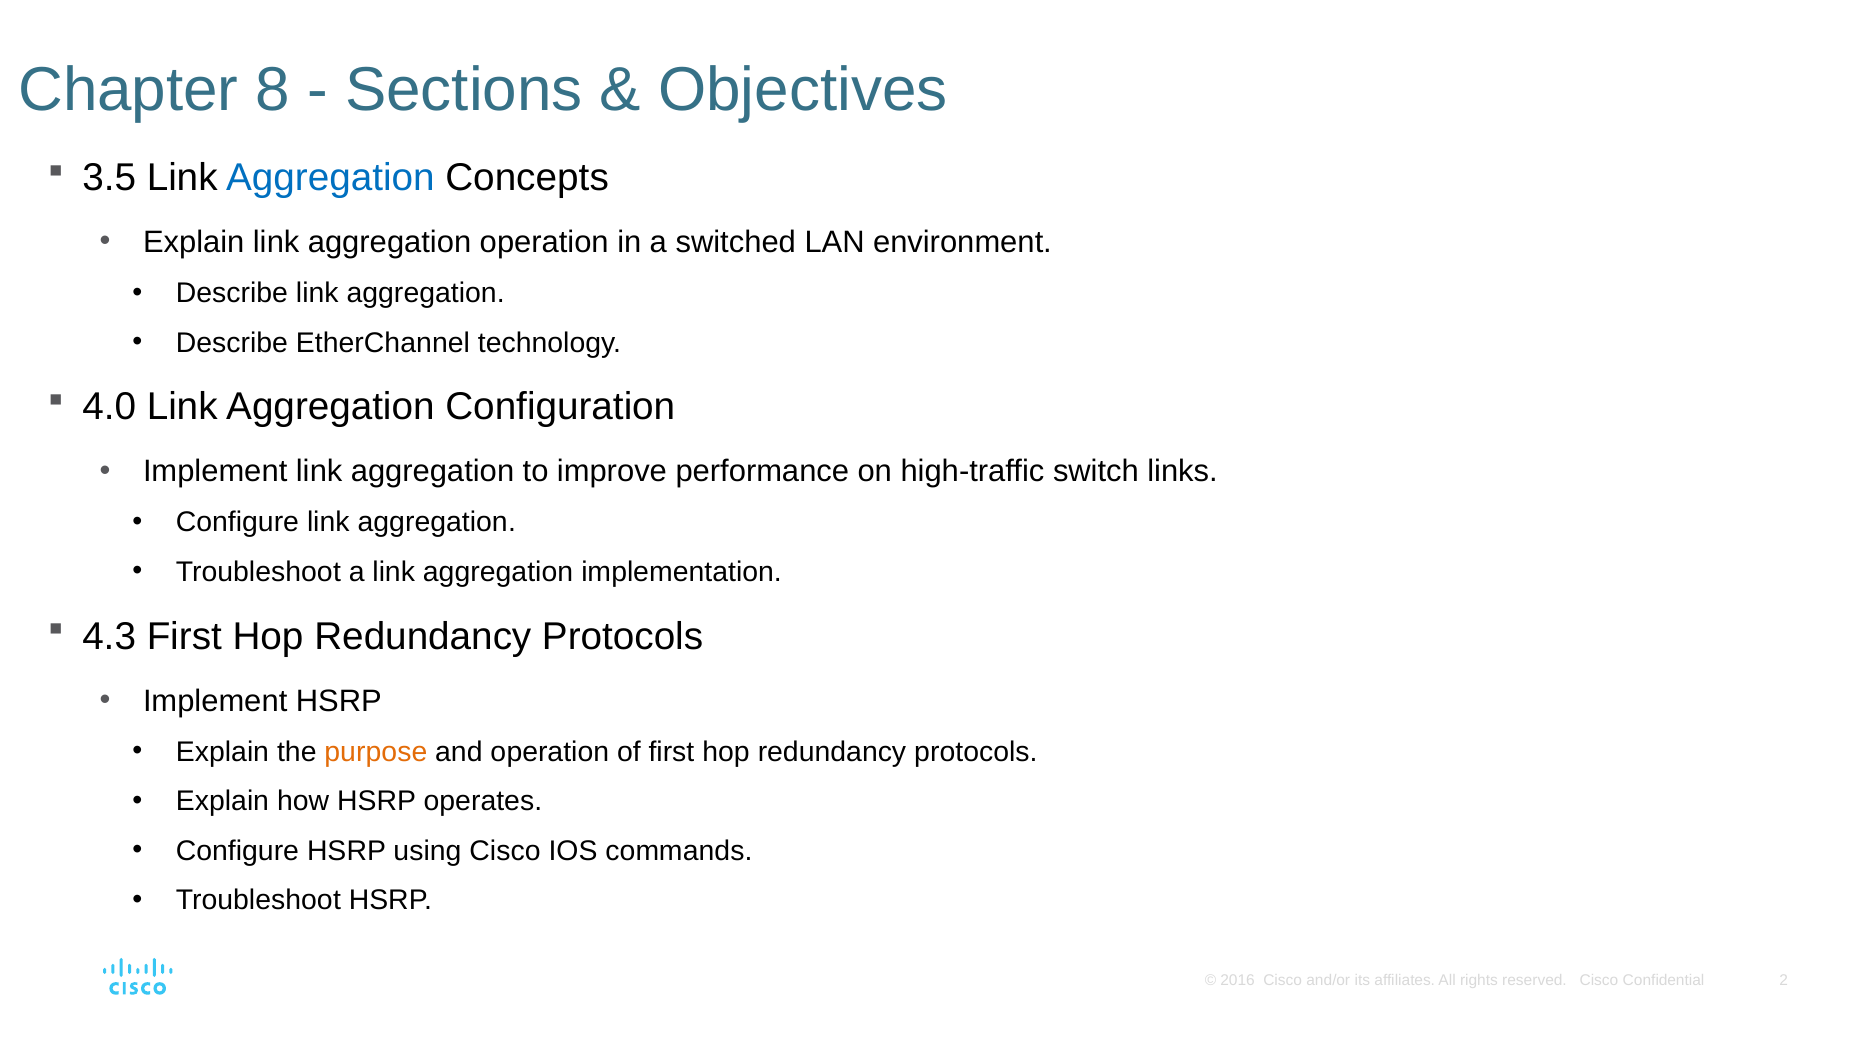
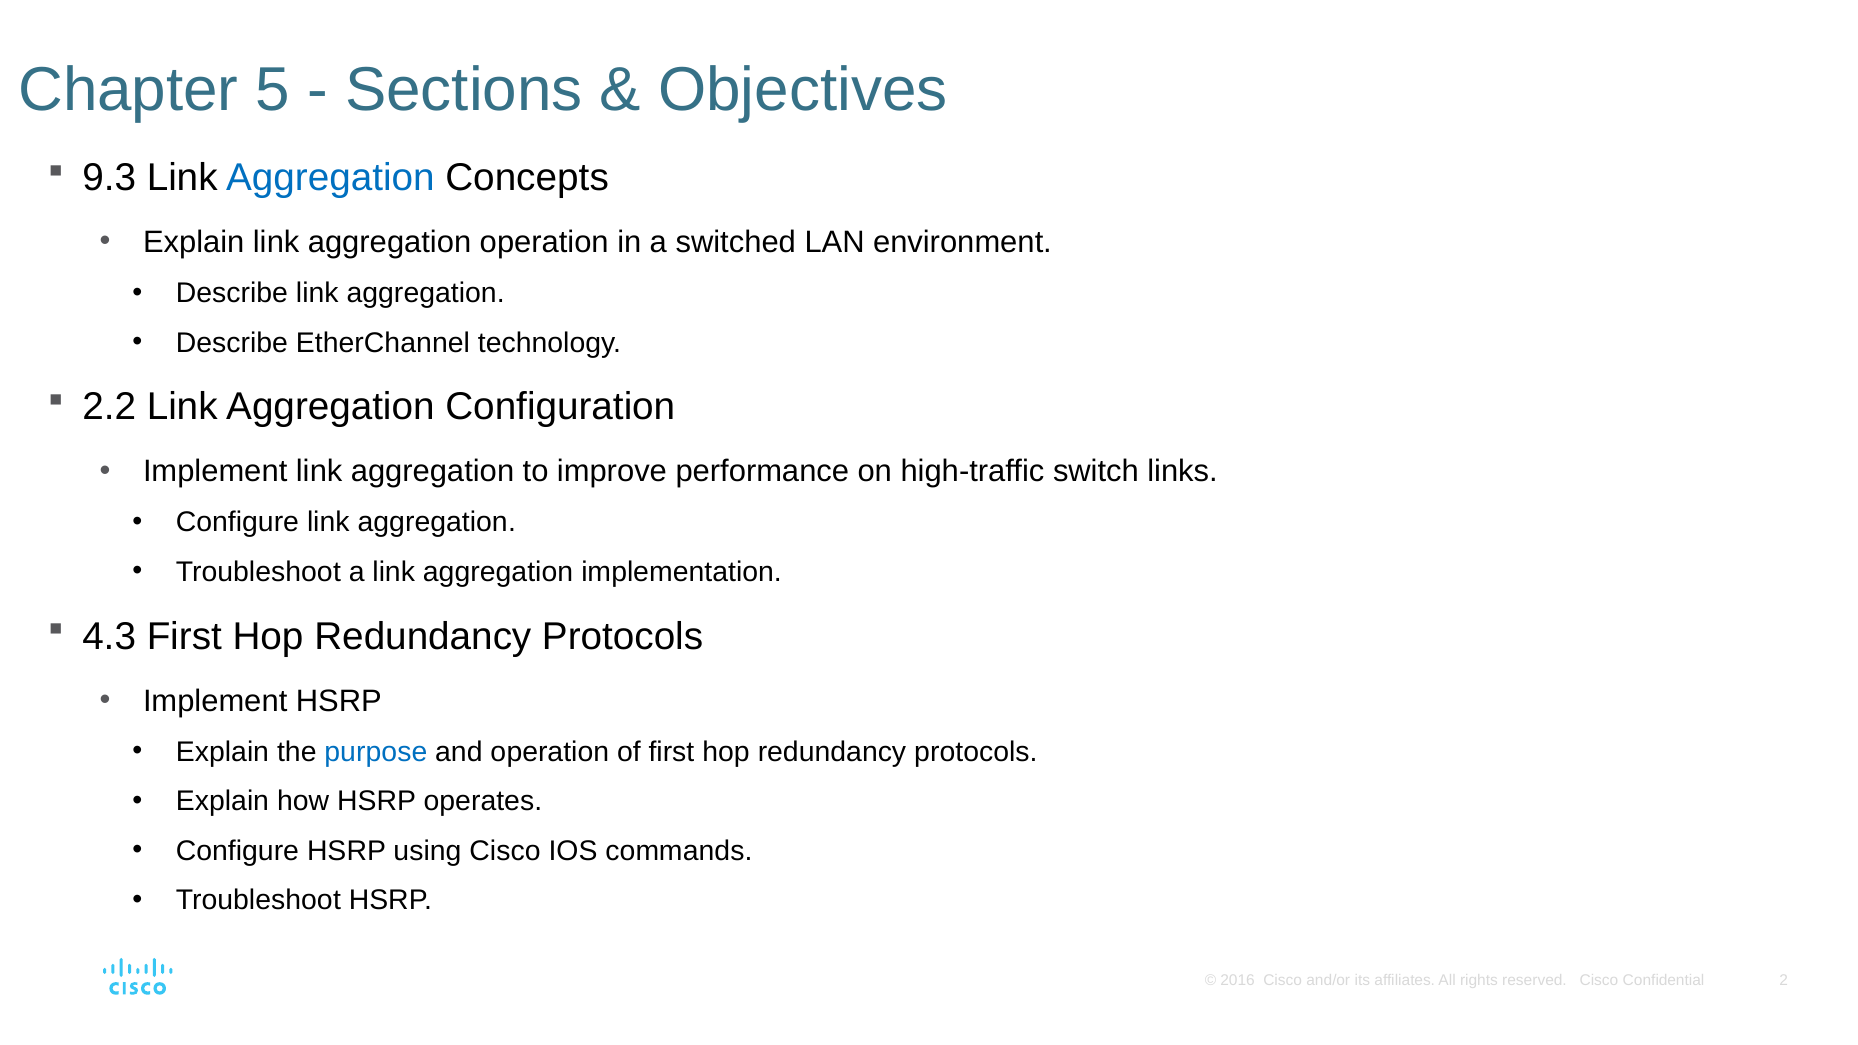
8: 8 -> 5 (273, 90)
3.5: 3.5 -> 9.3 (109, 178)
4.0: 4.0 -> 2.2 (109, 407)
purpose colour: orange -> blue (376, 752)
